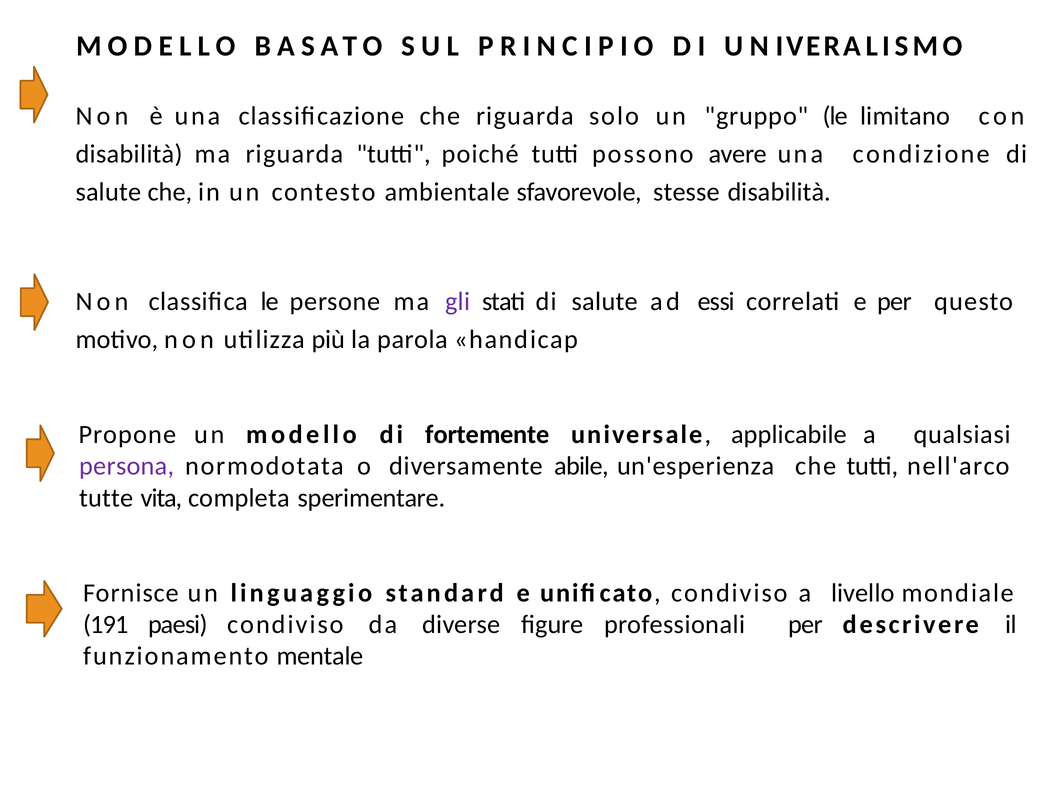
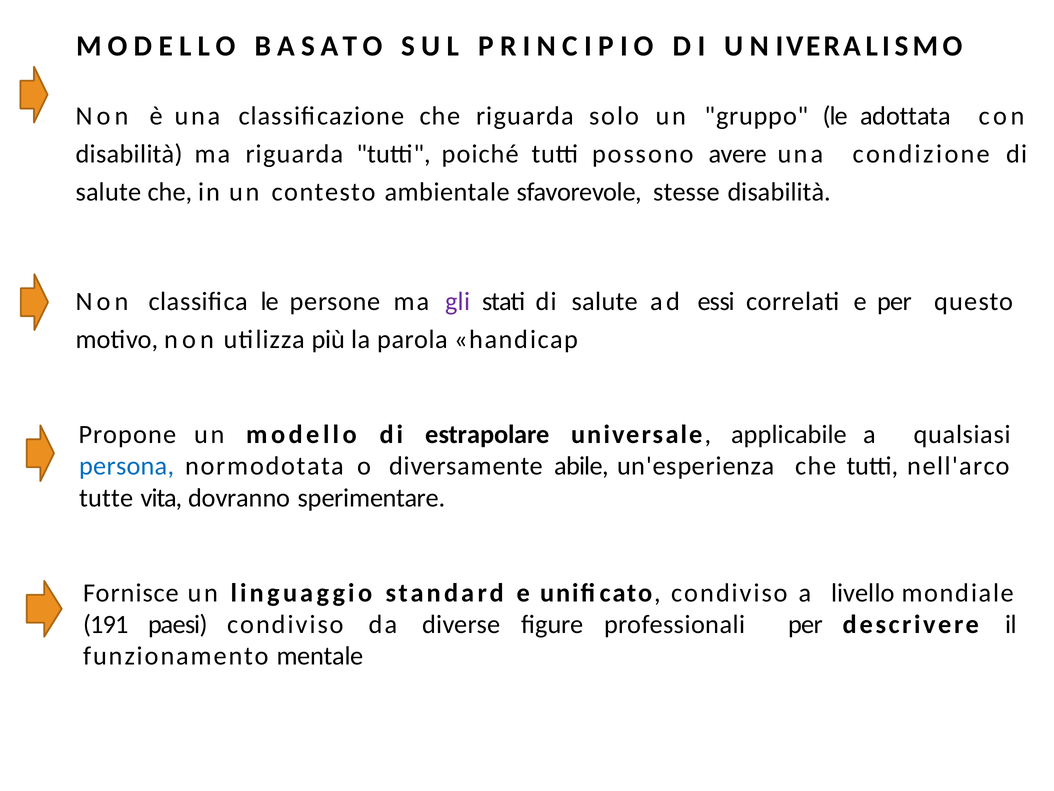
limitano: limitano -> adottata (905, 116)
fortemente: fortemente -> estrapolare (488, 434)
persona colour: purple -> blue (127, 466)
completa: completa -> dovranno (239, 498)
